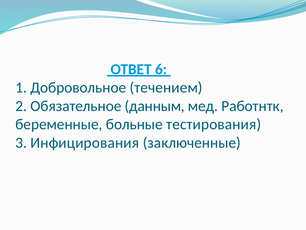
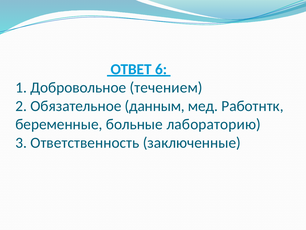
тестирования: тестирования -> лабораторию (214, 124)
Инфицирования: Инфицирования -> Ответственность (85, 142)
